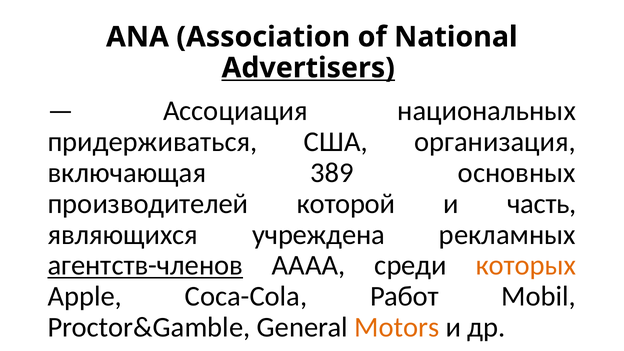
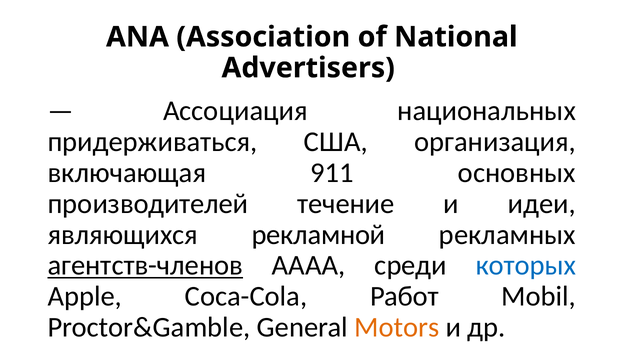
Advertisers underline: present -> none (308, 68)
389: 389 -> 911 (332, 173)
которой: которой -> течение (346, 204)
часть: часть -> идеи (542, 204)
учреждена: учреждена -> рекламной (319, 235)
которых colour: orange -> blue (526, 265)
